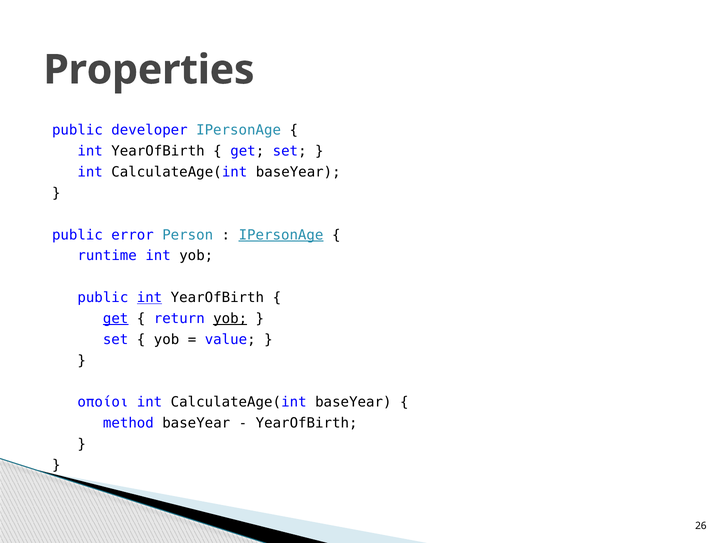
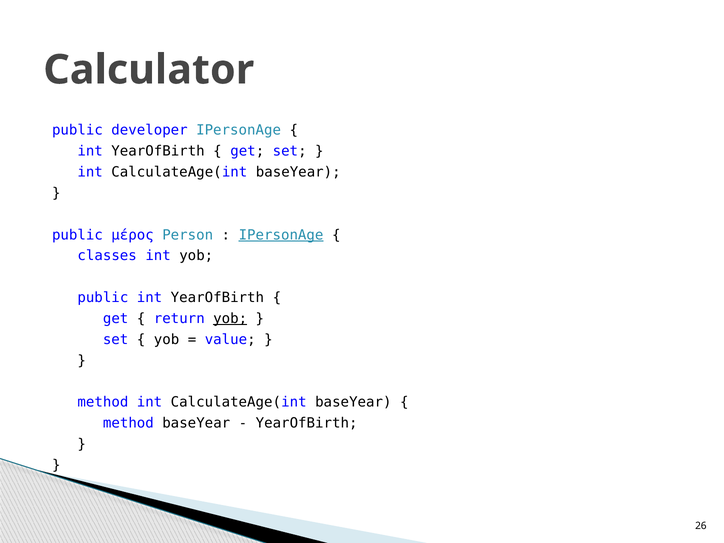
Properties: Properties -> Calculator (149, 70)
error: error -> μέρος (133, 235)
runtime: runtime -> classes (107, 256)
int underline: present -> none (150, 298)
get underline: present -> none (116, 319)
οποίοι: οποίοι -> method (103, 402)
